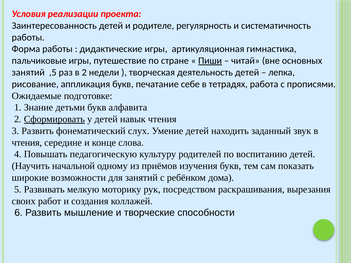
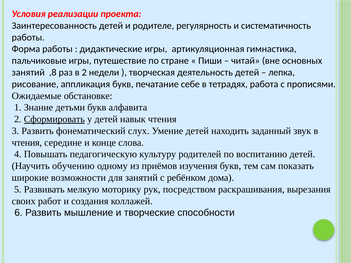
Пиши underline: present -> none (210, 61)
,5: ,5 -> ,8 (53, 72)
подготовке: подготовке -> обстановке (88, 96)
начальной: начальной -> обучению (73, 166)
